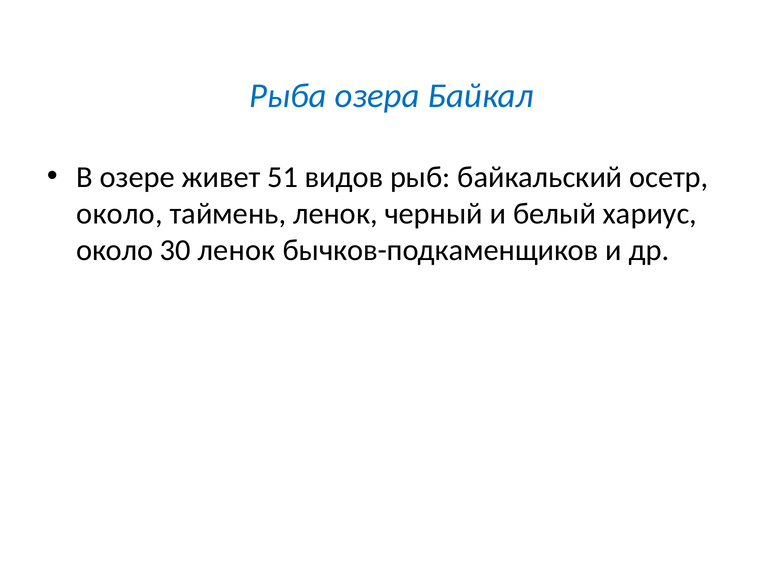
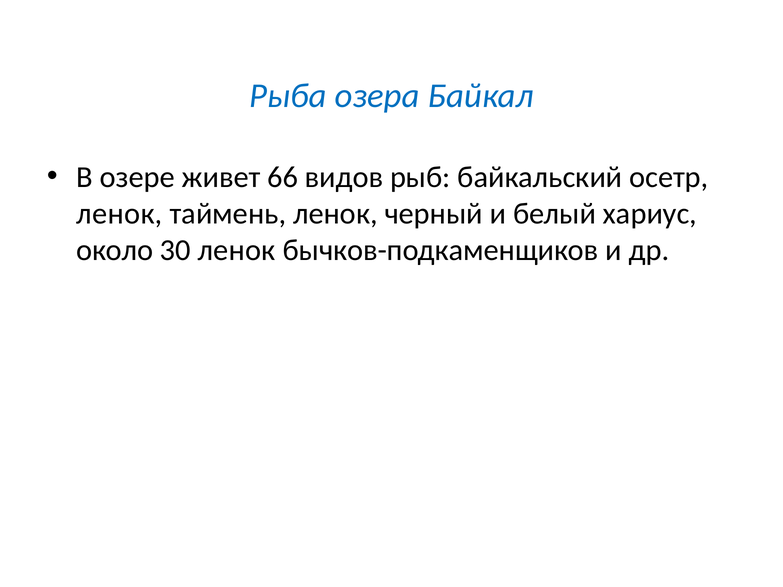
51: 51 -> 66 (283, 177)
около: около -> ленок (119, 214)
